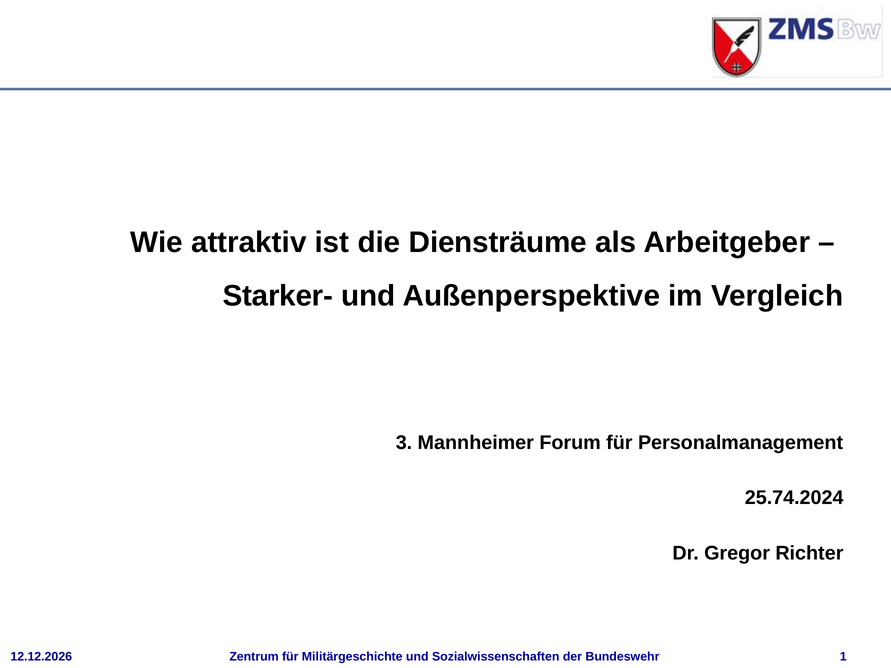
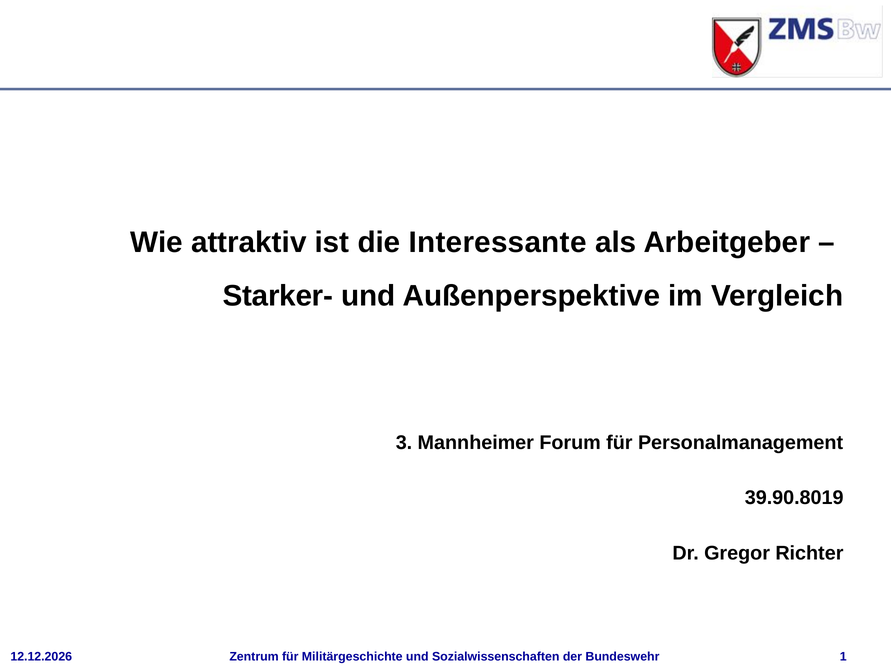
Diensträume: Diensträume -> Interessante (498, 243)
25.74.2024: 25.74.2024 -> 39.90.8019 (794, 498)
